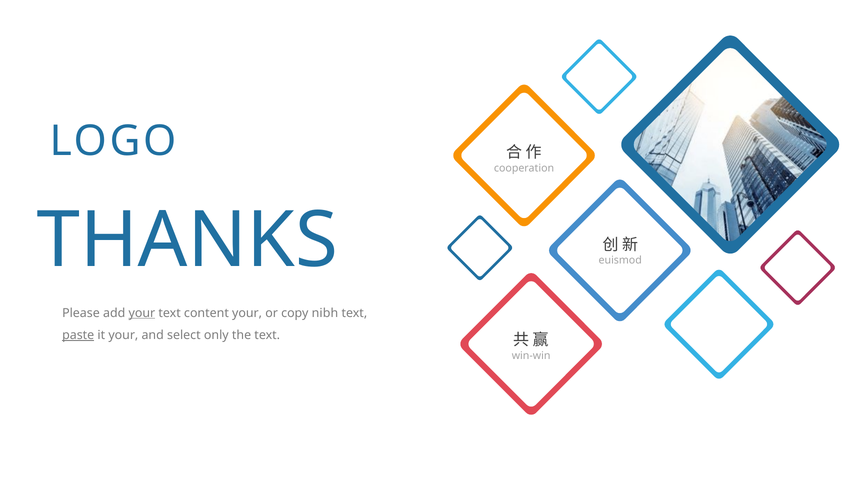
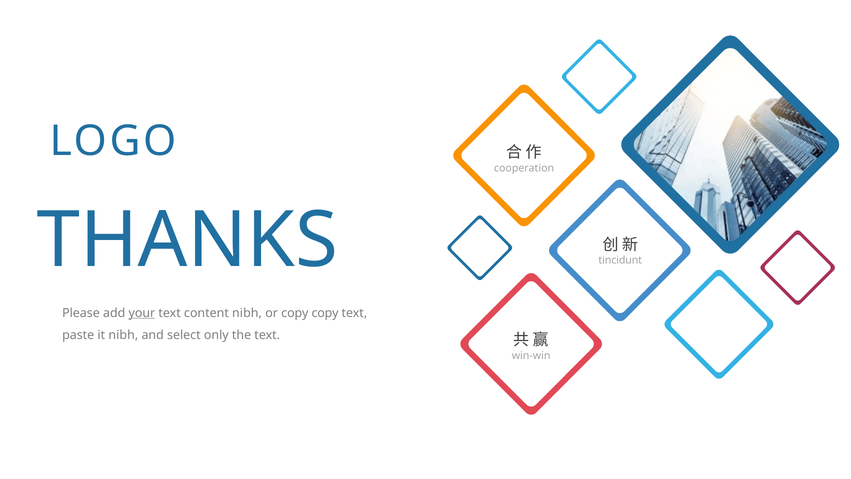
euismod: euismod -> tincidunt (620, 260)
content your: your -> nibh (247, 313)
copy nibh: nibh -> copy (325, 313)
paste underline: present -> none (78, 335)
it your: your -> nibh (123, 335)
